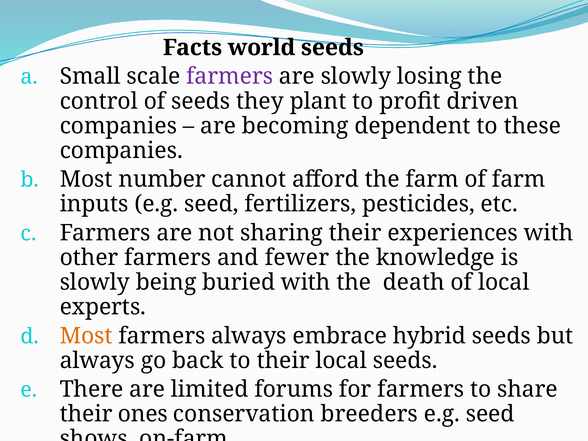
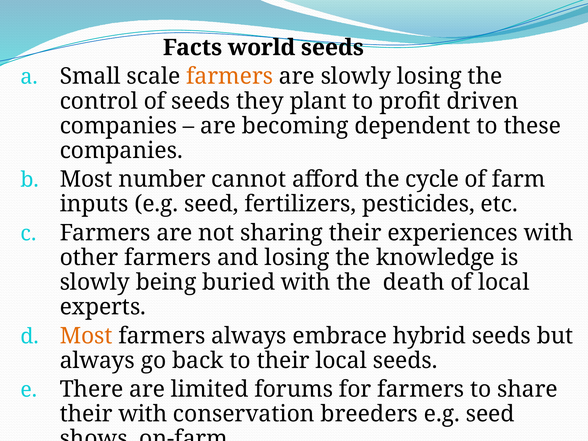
farmers colour: purple -> orange (230, 76)
the farm: farm -> cycle (432, 179)
and fewer: fewer -> losing (297, 258)
their ones: ones -> with (143, 414)
